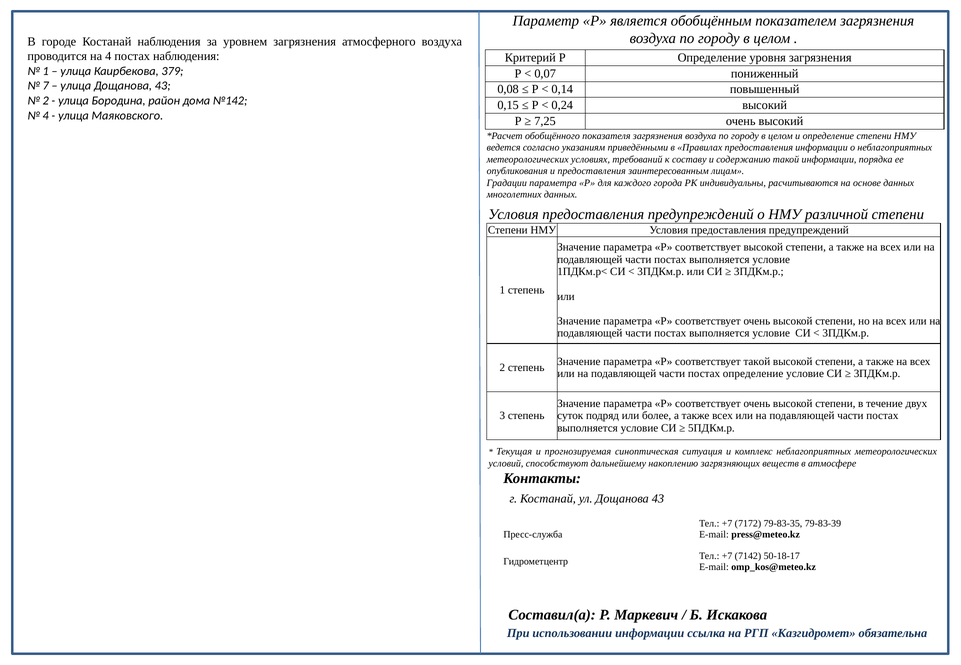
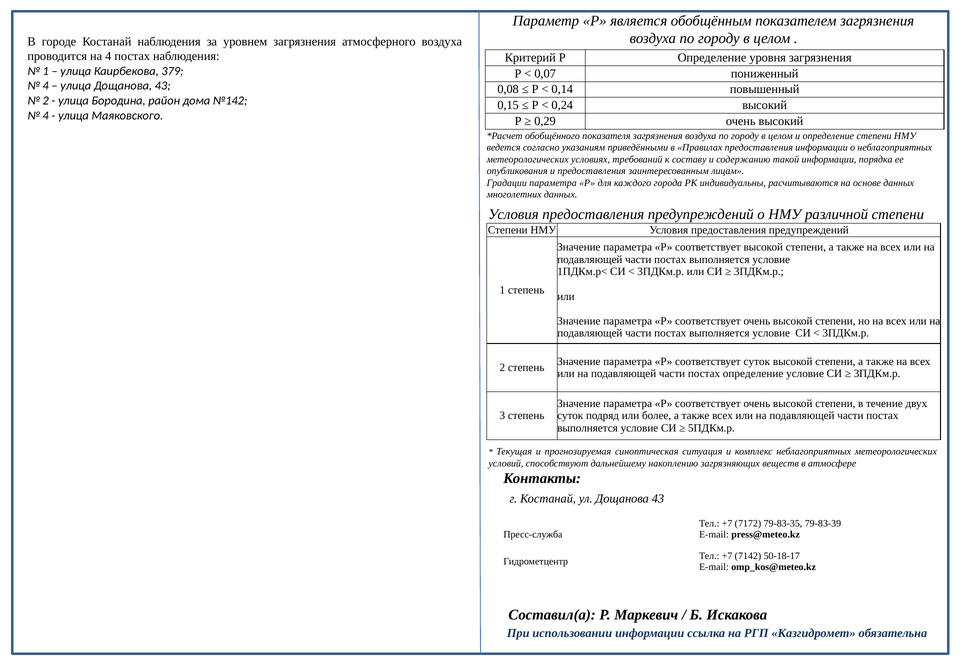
7: 7 -> 4 (46, 86)
7,25: 7,25 -> 0,29 (545, 121)
соответствует такой: такой -> суток (757, 362)
